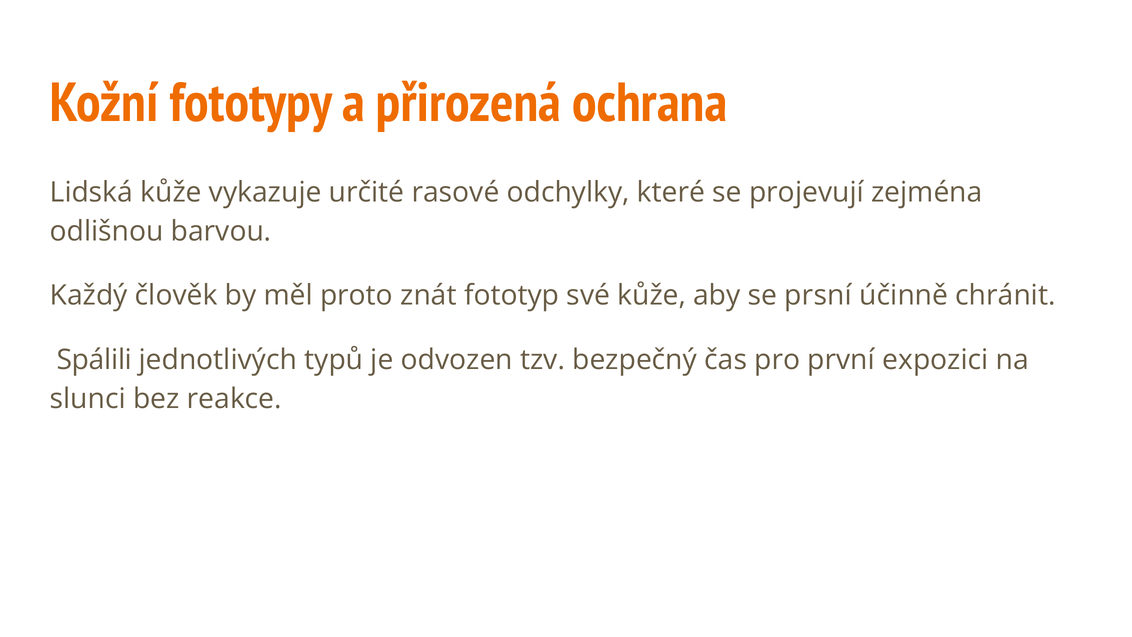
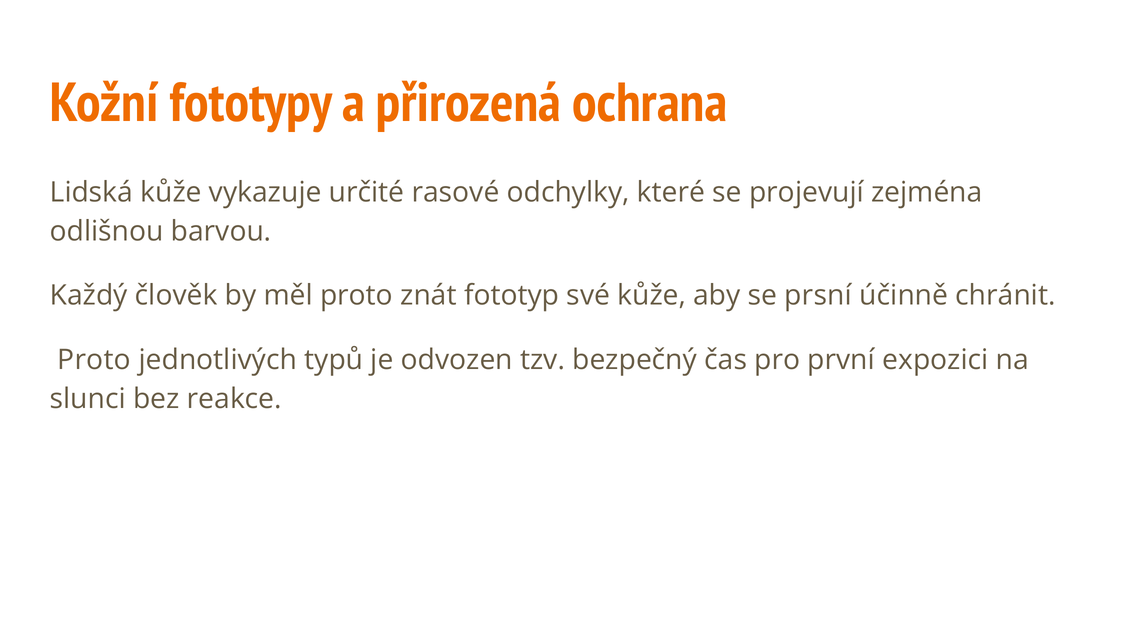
Spálili: Spálili -> Proto (94, 360)
